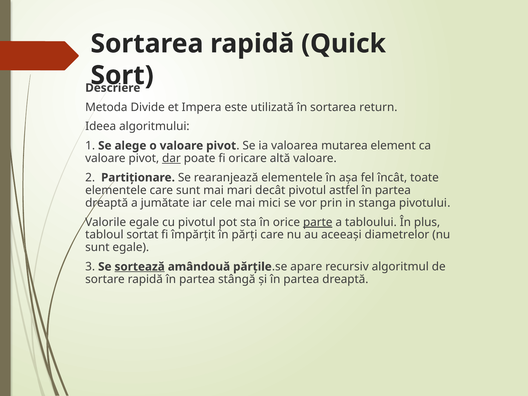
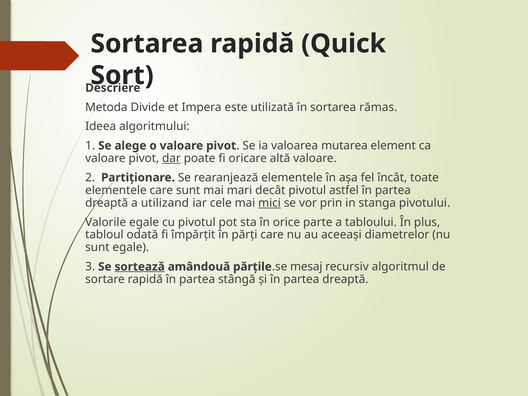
return: return -> rămas (378, 107)
jumătate: jumătate -> utilizand (165, 203)
mici underline: none -> present (270, 203)
parte underline: present -> none (318, 222)
sortat: sortat -> odată (142, 235)
apare: apare -> mesaj (306, 267)
